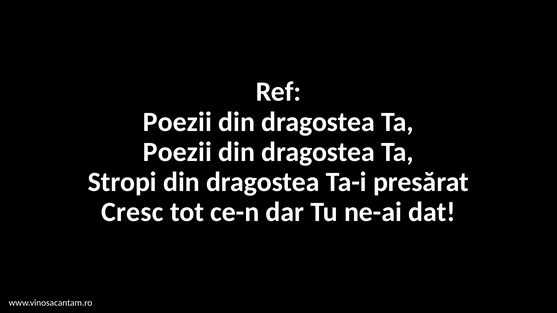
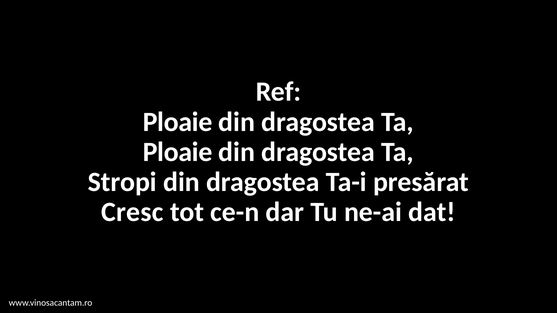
Poezii: Poezii -> Ploaie (178, 122)
Poezii: Poezii -> Ploaie (178, 152)
